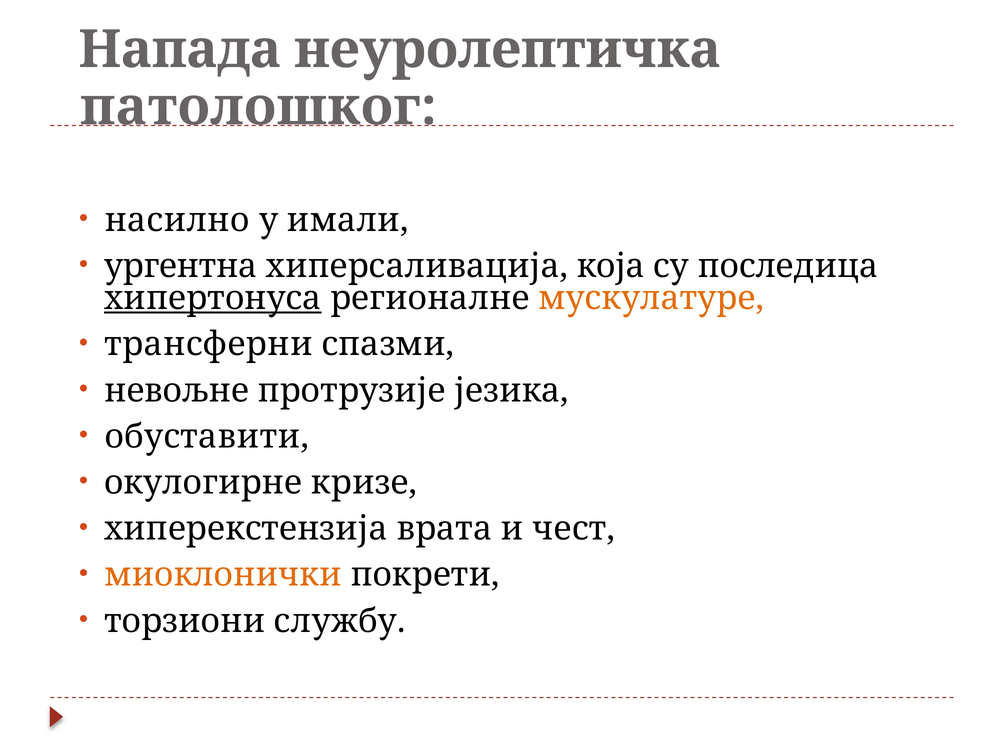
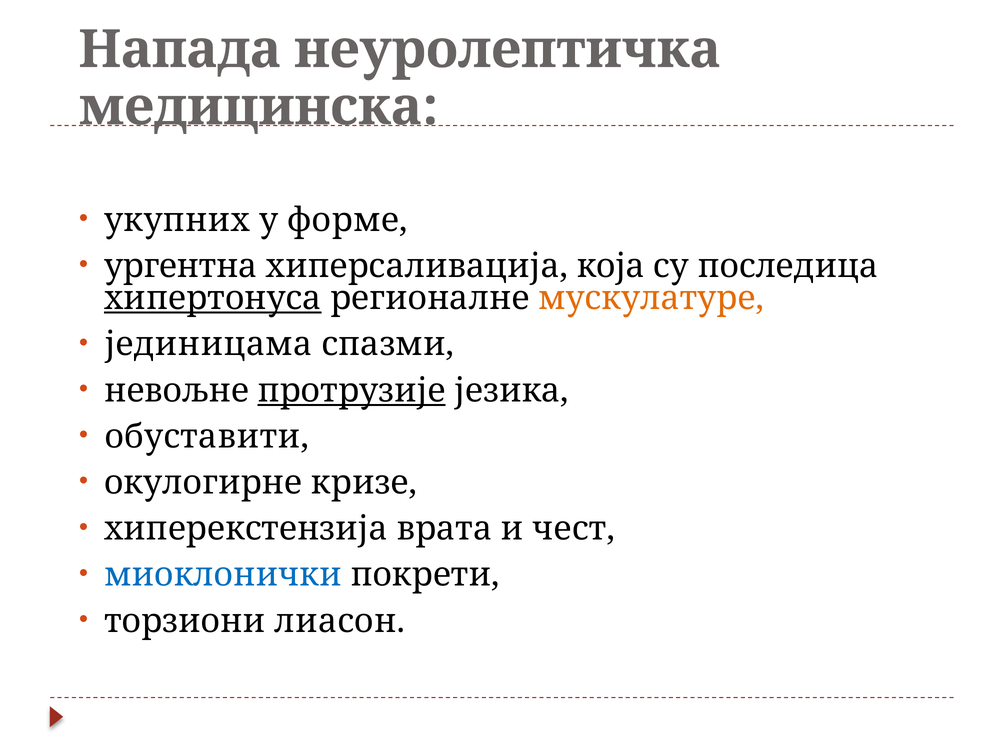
патолошког: патолошког -> медицинска (259, 107)
насилно: насилно -> укупних (177, 220)
имали: имали -> форме (348, 220)
трансферни: трансферни -> јединицама (208, 344)
протрузије underline: none -> present (352, 391)
миоклонички colour: orange -> blue (223, 575)
службу: службу -> лиасон (340, 621)
